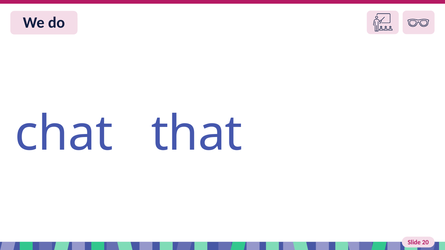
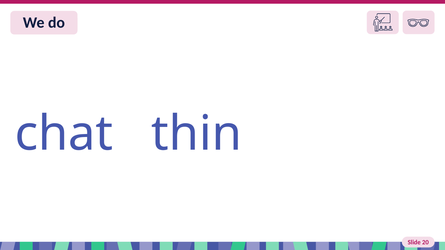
that: that -> thin (197, 134)
